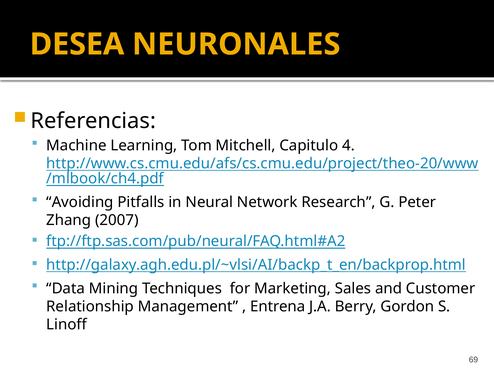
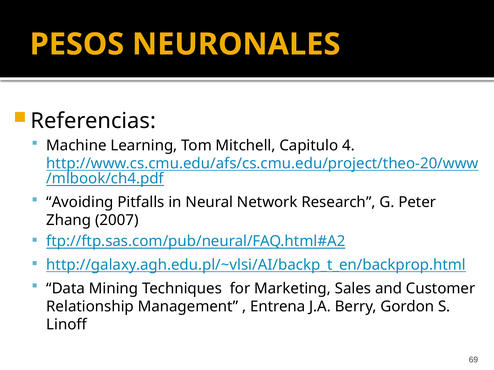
DESEA: DESEA -> PESOS (77, 44)
